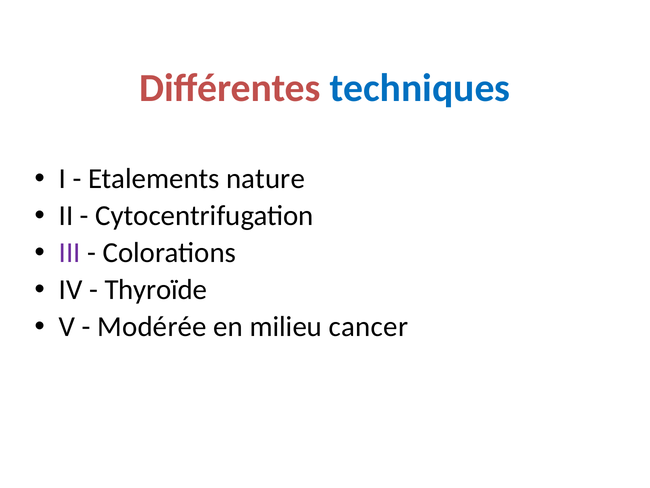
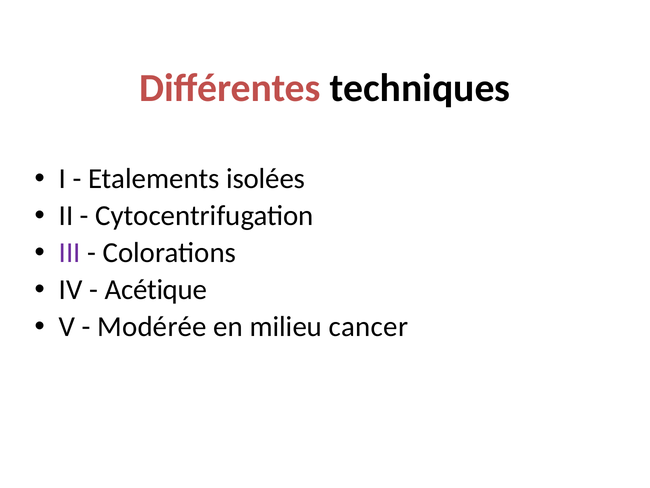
techniques colour: blue -> black (420, 88)
nature: nature -> isolées (266, 178)
Thyroïde: Thyroïde -> Acétique (156, 289)
